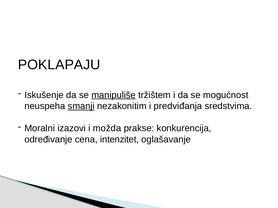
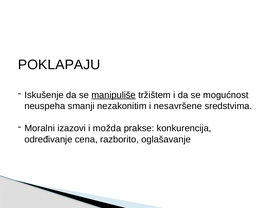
smanji underline: present -> none (81, 106)
predviđanja: predviđanja -> nesavršene (178, 106)
intenzitet: intenzitet -> razborito (119, 140)
